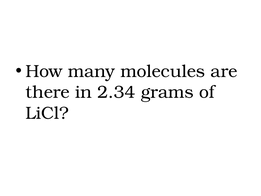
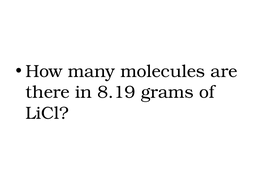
2.34: 2.34 -> 8.19 (116, 92)
